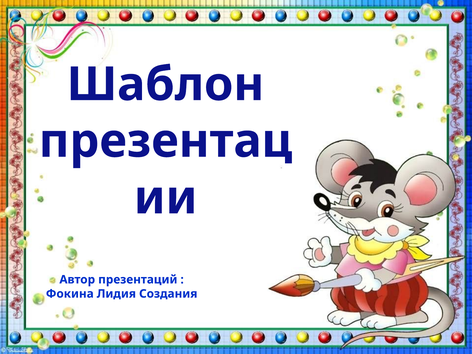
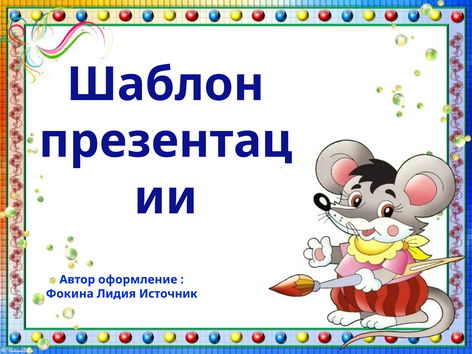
презентаций: презентаций -> оформление (138, 280)
Создания: Создания -> Источник (168, 294)
